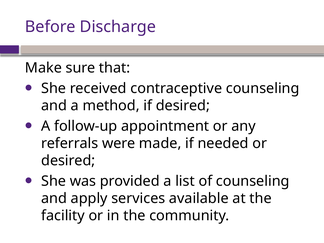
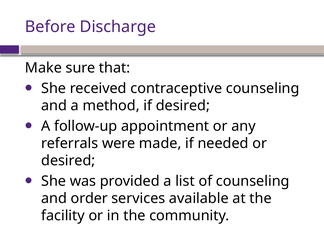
apply: apply -> order (89, 198)
